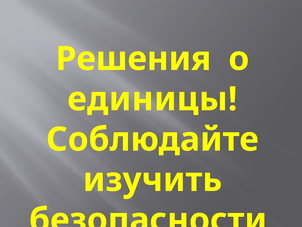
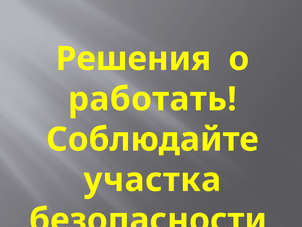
единицы: единицы -> работать (152, 99)
изучить: изучить -> участка (152, 179)
